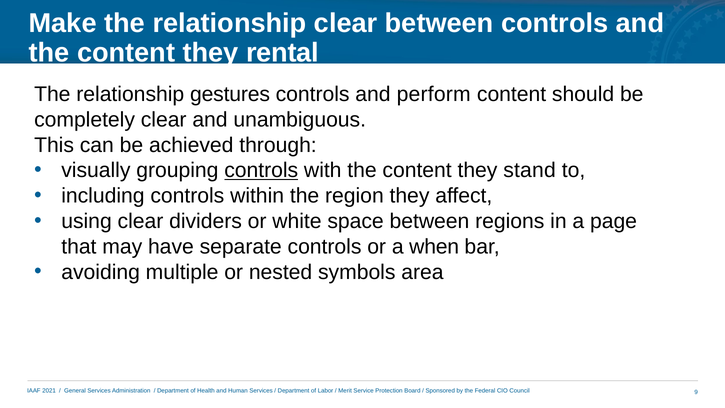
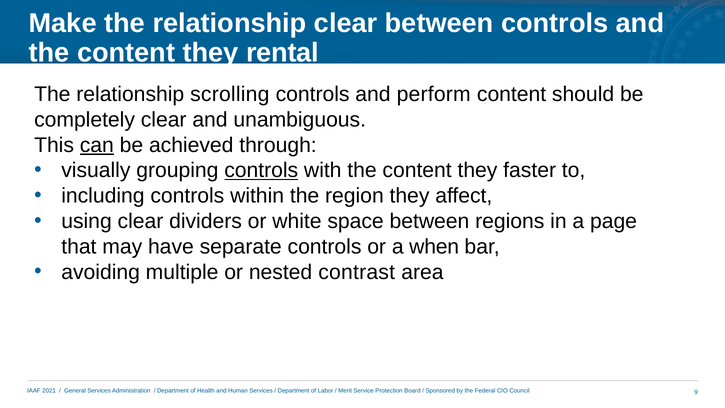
gestures: gestures -> scrolling (230, 94)
can underline: none -> present (97, 145)
stand: stand -> faster (530, 170)
symbols: symbols -> contrast (357, 272)
